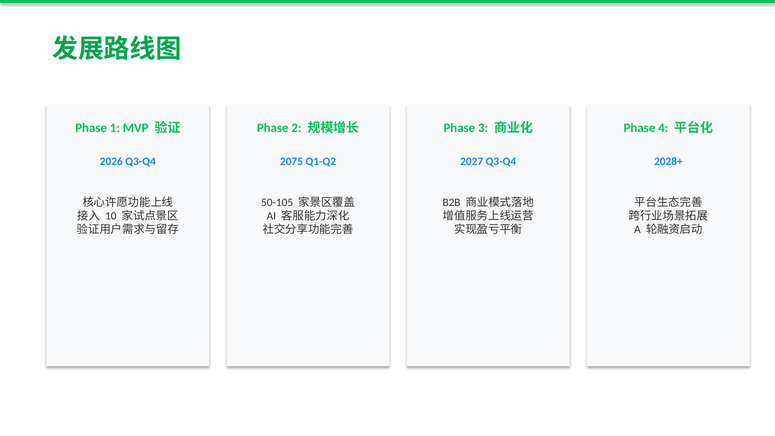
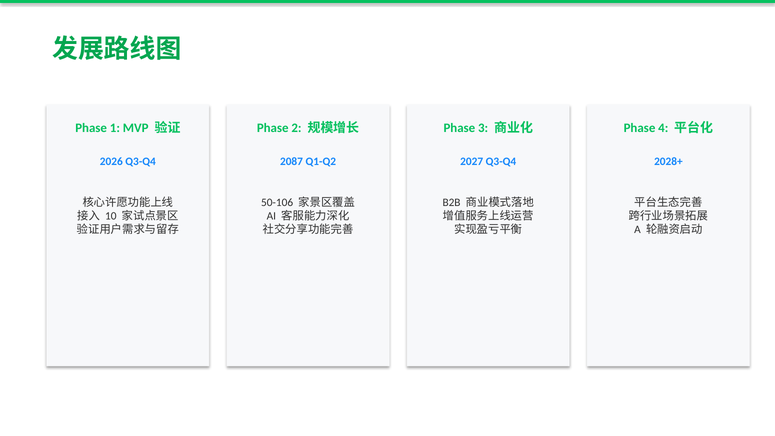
2075: 2075 -> 2087 (291, 162)
50-105: 50-105 -> 50-106 (277, 202)
